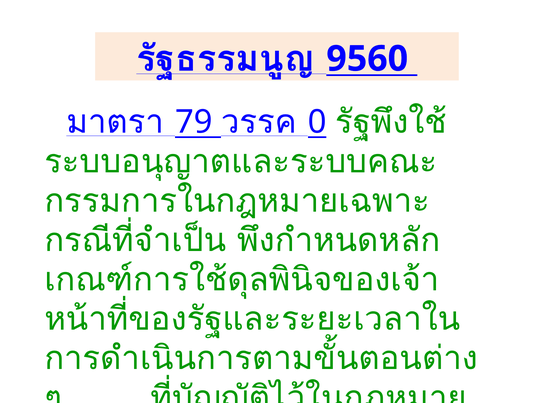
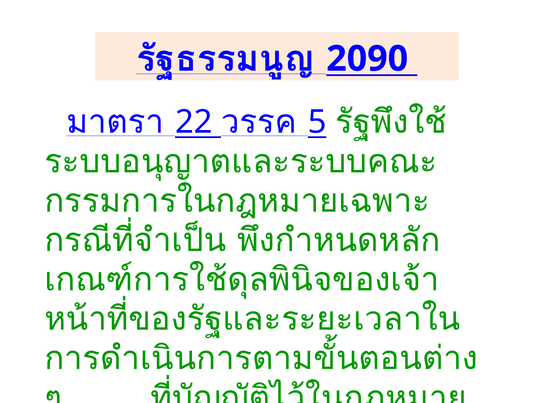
9560: 9560 -> 2090 (367, 59)
79: 79 -> 22 (194, 122)
0: 0 -> 5 (317, 122)
